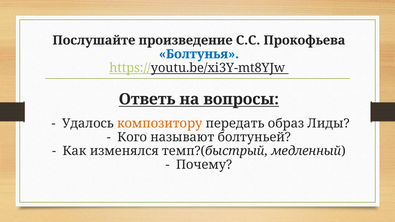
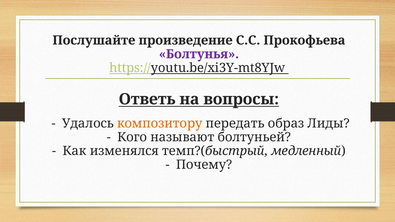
Болтунья colour: blue -> purple (199, 54)
